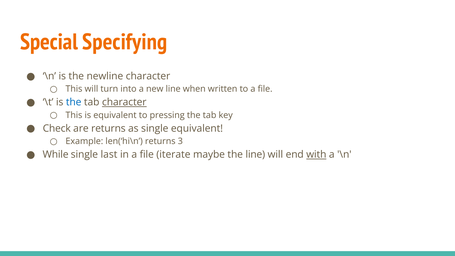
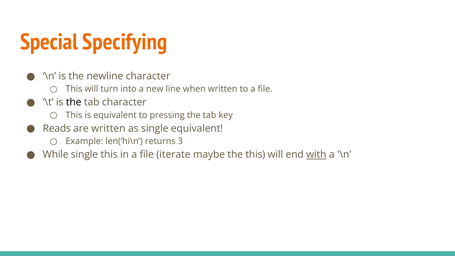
the colour: blue -> black (74, 102)
character underline: present -> none (124, 102)
Check: Check -> Reads (57, 128)
are returns: returns -> written (108, 128)
single last: last -> this (109, 155)
the line: line -> this (255, 155)
